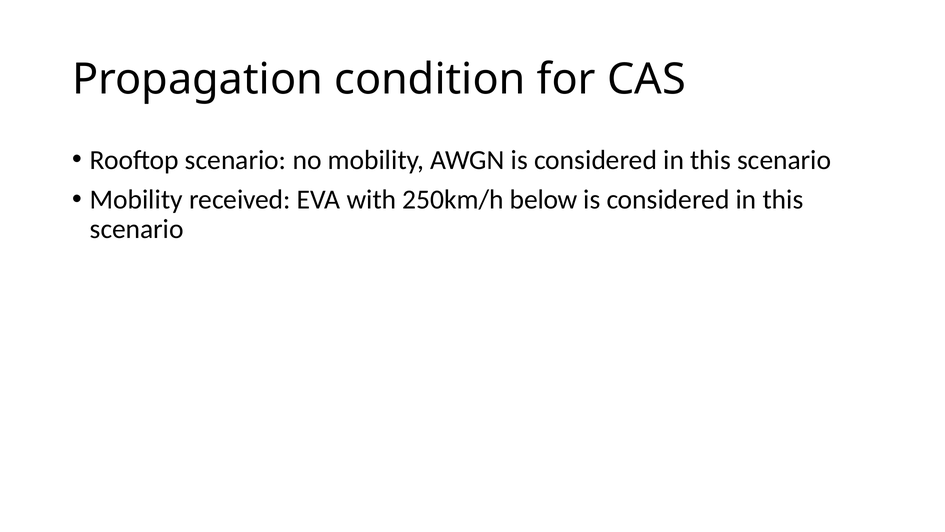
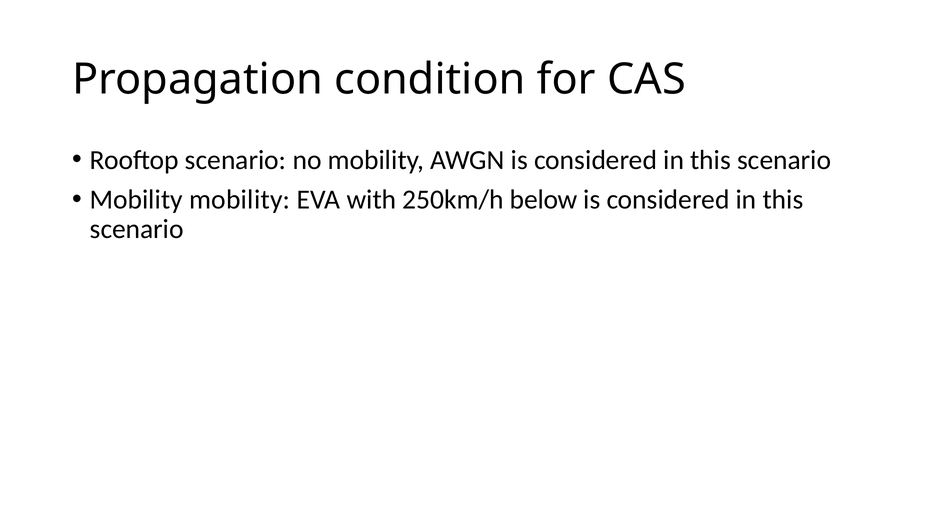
Mobility received: received -> mobility (240, 199)
